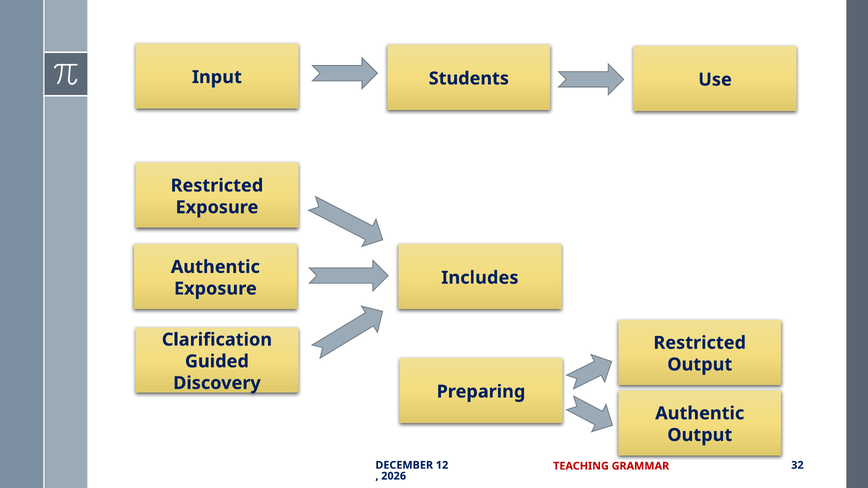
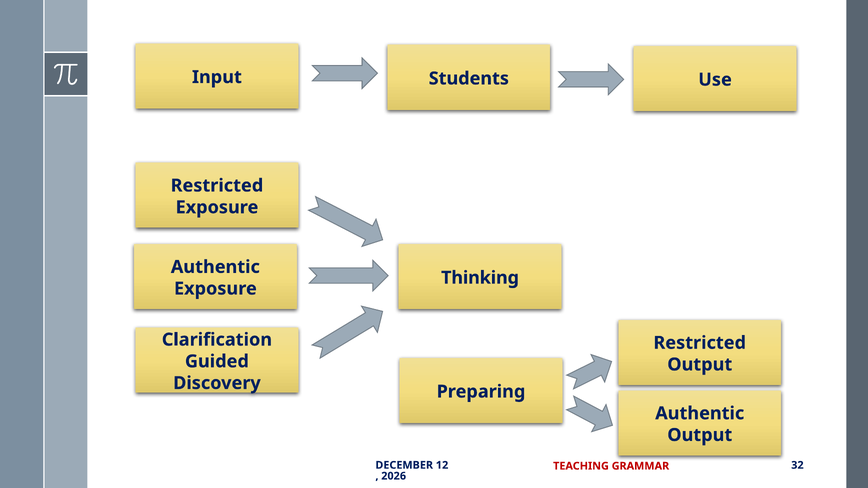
Includes: Includes -> Thinking (480, 278)
